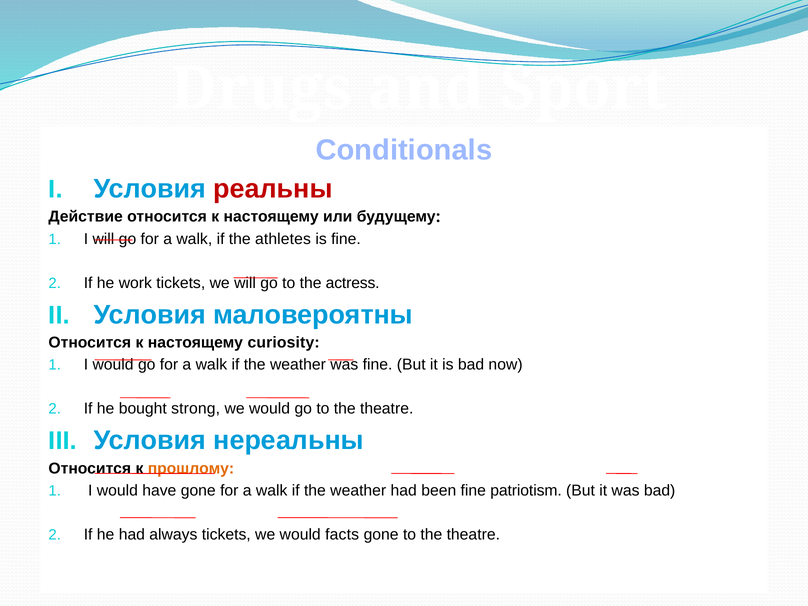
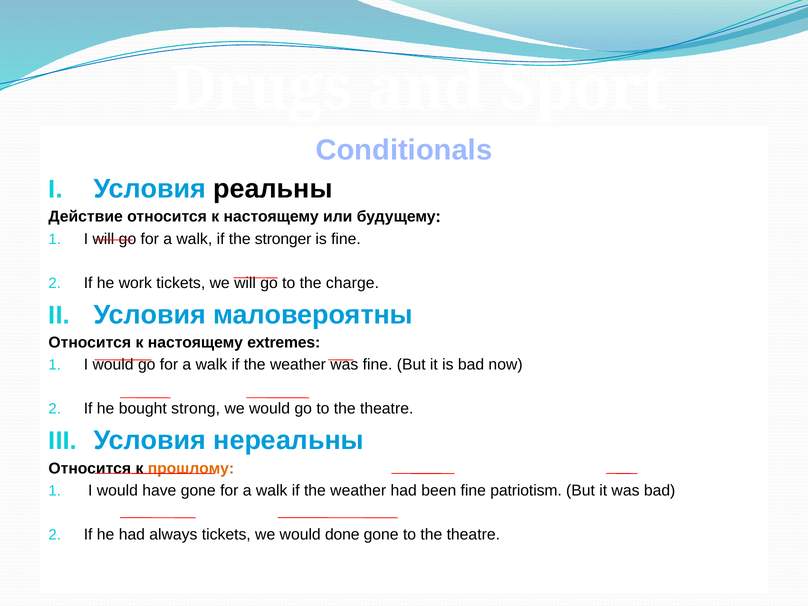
реальны colour: red -> black (273, 189)
athletes: athletes -> stronger (283, 239)
actress: actress -> charge (353, 283)
curiosity: curiosity -> extremes (284, 343)
facts: facts -> done (342, 535)
